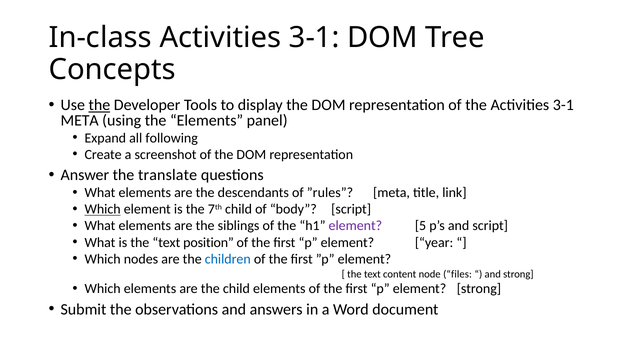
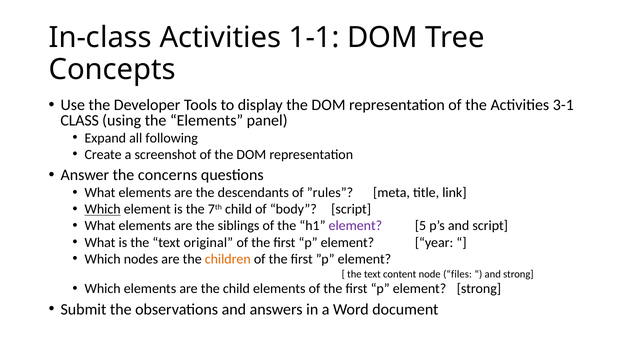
In-class Activities 3-1: 3-1 -> 1-1 (314, 38)
the underline: present -> none (99, 105)
META: META -> CLASS (80, 121)
translate: translate -> concerns (168, 175)
position: position -> original (208, 242)
children colour: blue -> orange (228, 259)
